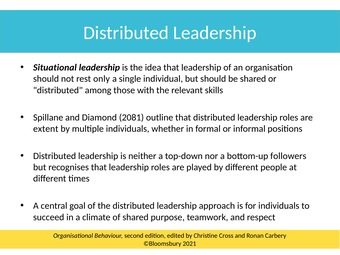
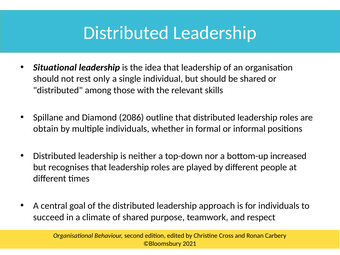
2081: 2081 -> 2086 (131, 117)
extent: extent -> obtain (46, 129)
followers: followers -> increased (288, 156)
